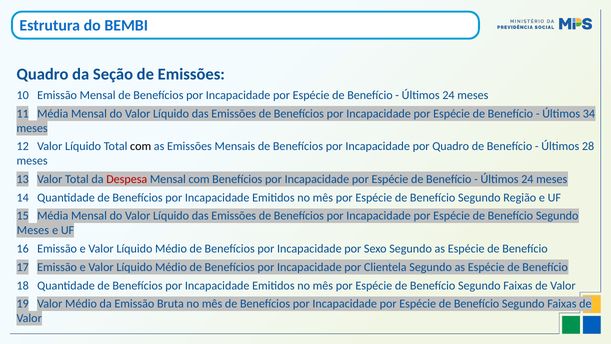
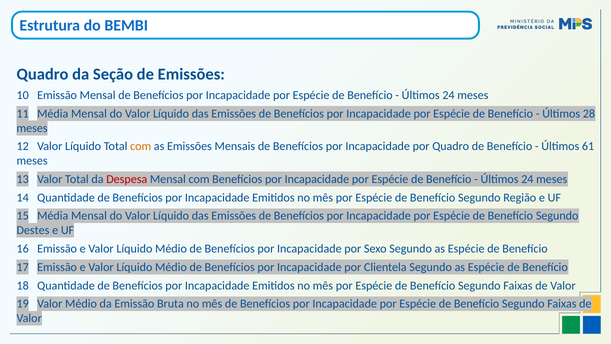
34: 34 -> 28 (589, 113)
com colour: black -> orange (141, 146)
28: 28 -> 61 (588, 146)
Meses: Meses -> Destes (33, 230)
